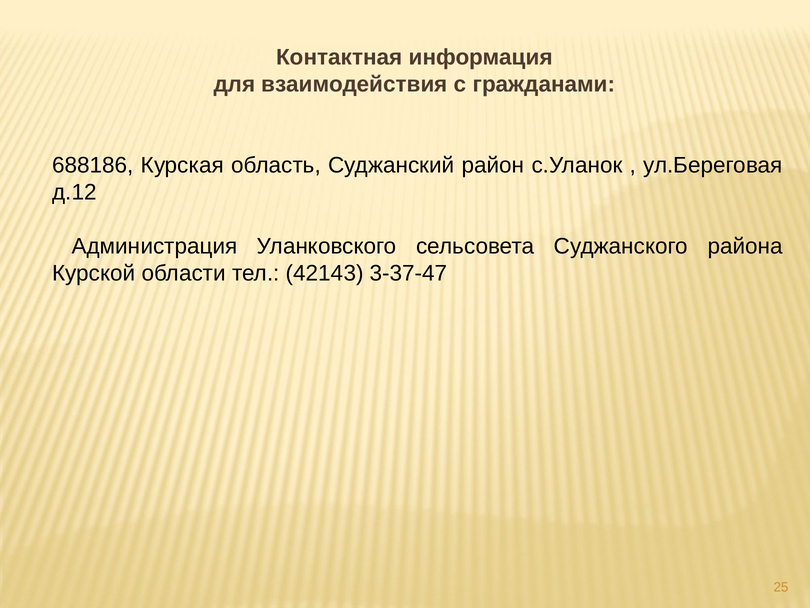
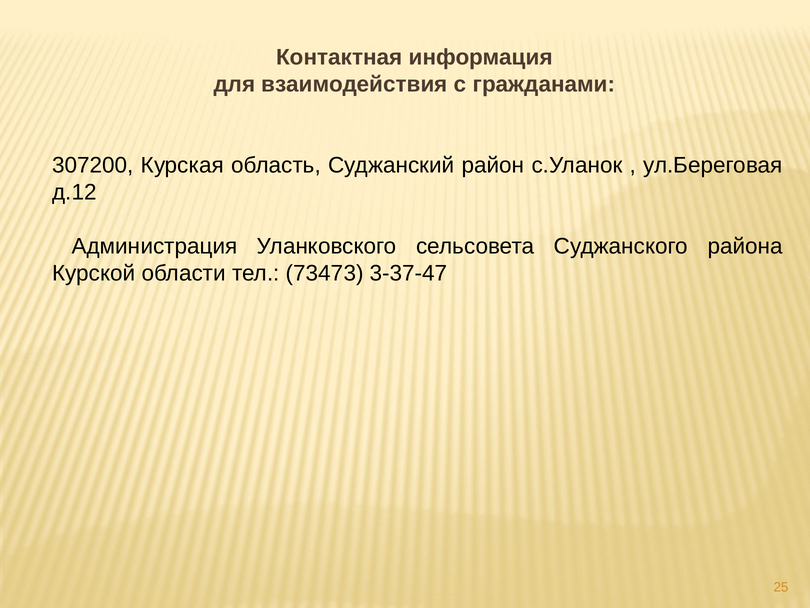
688186: 688186 -> 307200 (93, 165)
42143: 42143 -> 73473 (325, 273)
